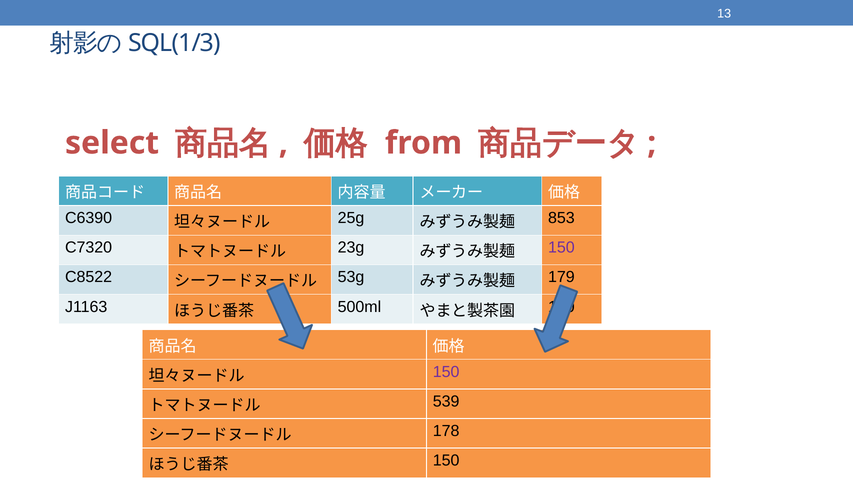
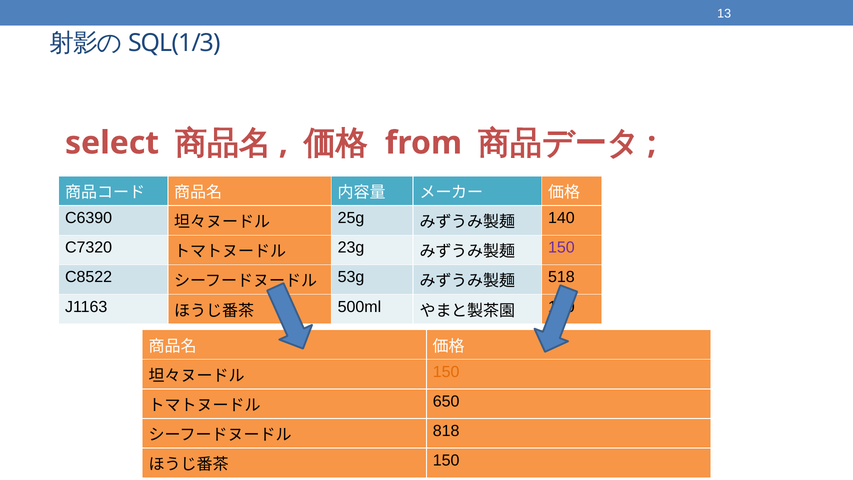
853: 853 -> 140 (561, 218)
179: 179 -> 518 (561, 277)
150 colour: purple -> orange (446, 372)
539: 539 -> 650 (446, 401)
178: 178 -> 818 (446, 431)
